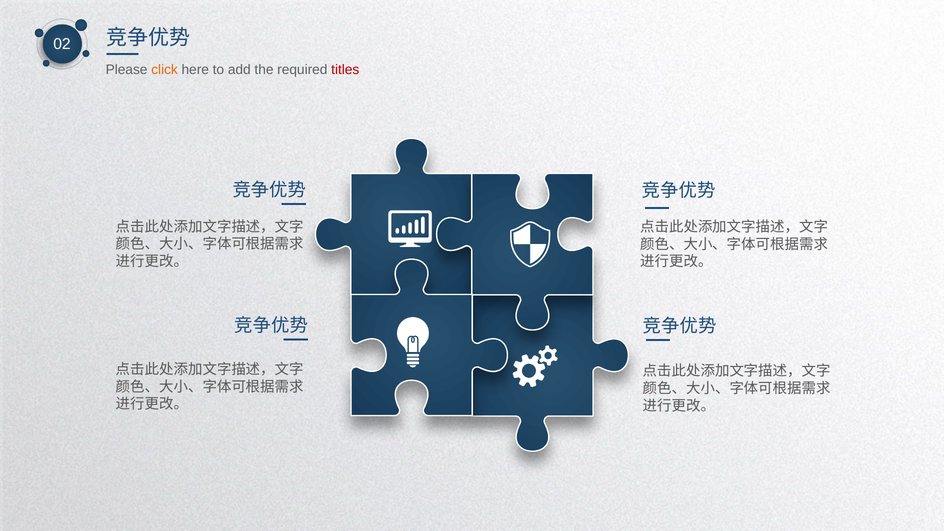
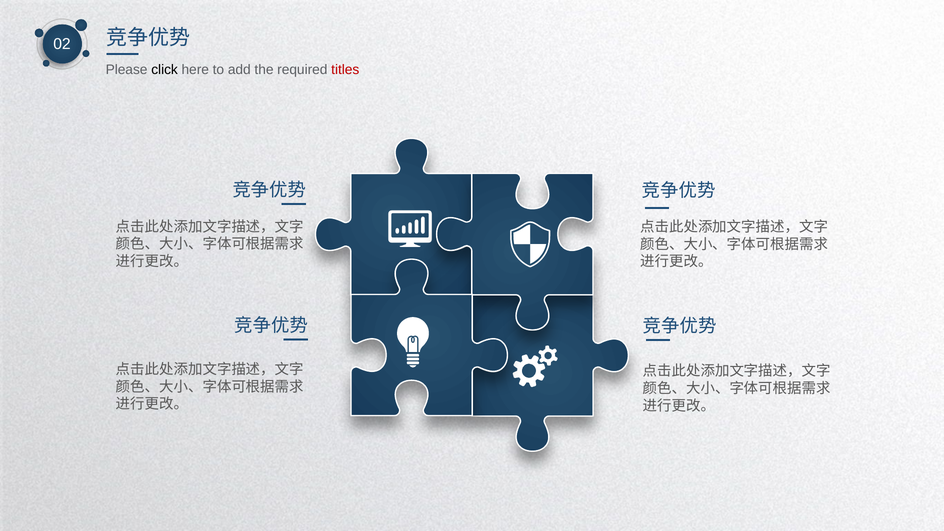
click colour: orange -> black (165, 70)
